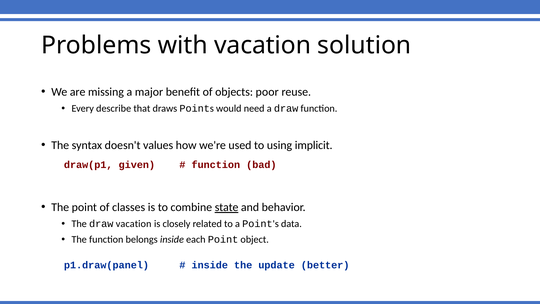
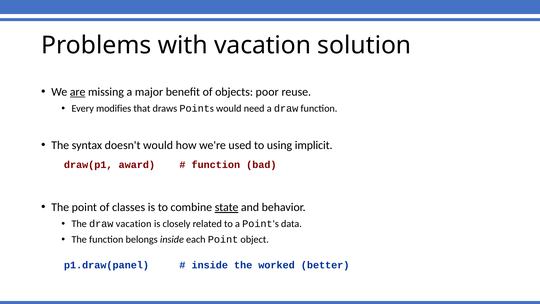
are underline: none -> present (78, 92)
describe: describe -> modifies (114, 108)
doesn't values: values -> would (158, 145)
given: given -> award (137, 165)
update: update -> worked (277, 265)
